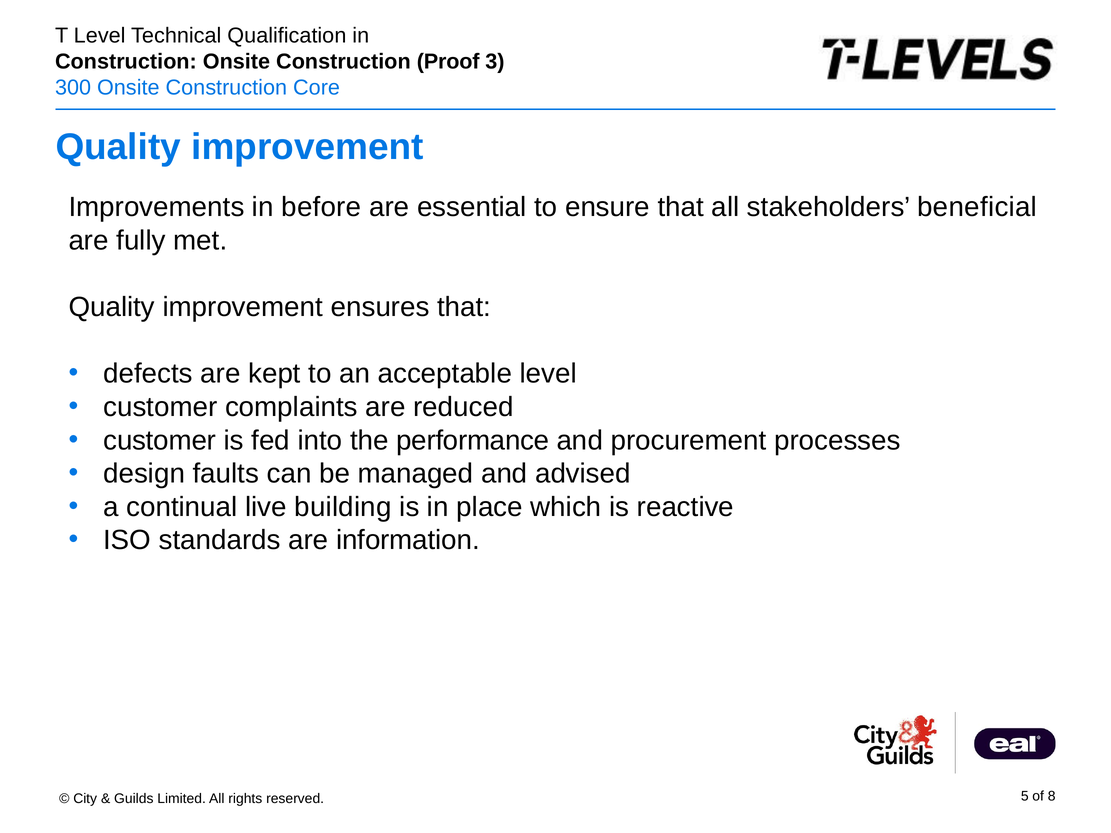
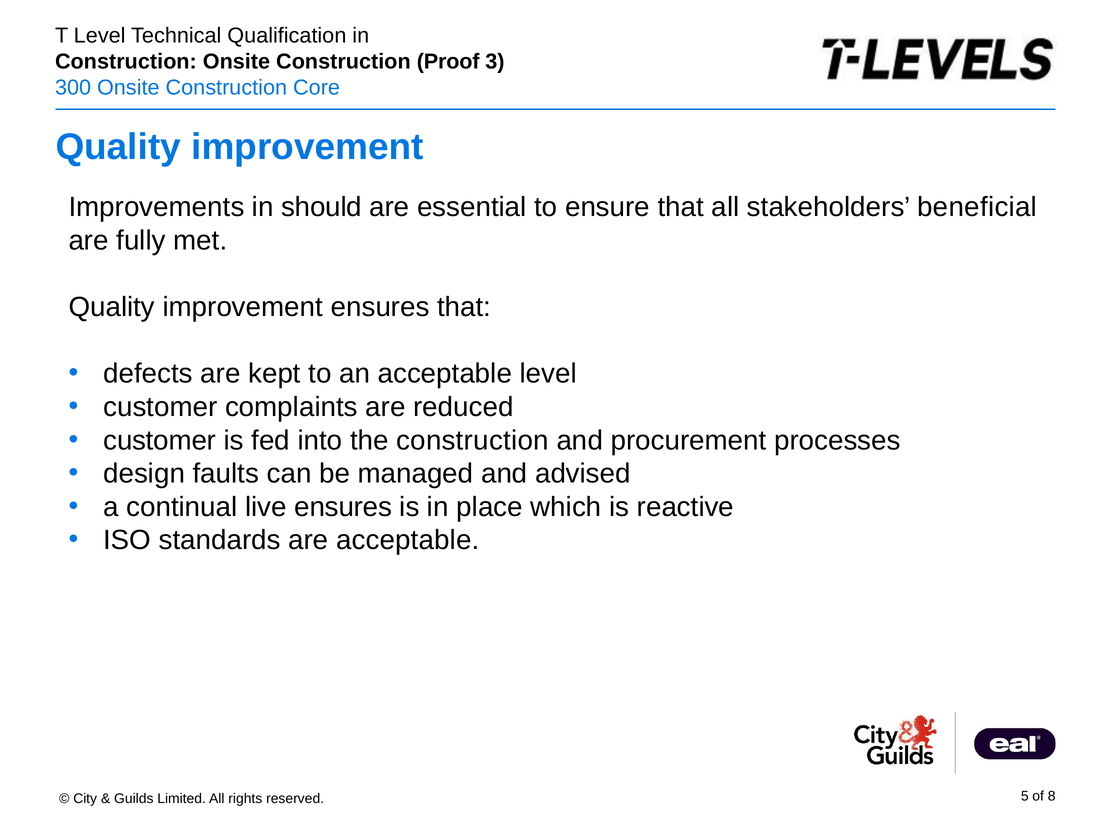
before: before -> should (322, 207)
the performance: performance -> construction (472, 440)
live building: building -> ensures (343, 507)
are information: information -> acceptable (408, 540)
